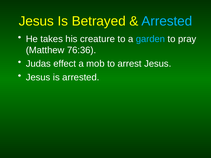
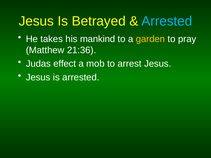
creature: creature -> mankind (98, 39)
garden colour: light blue -> yellow (150, 39)
76:36: 76:36 -> 21:36 (82, 50)
